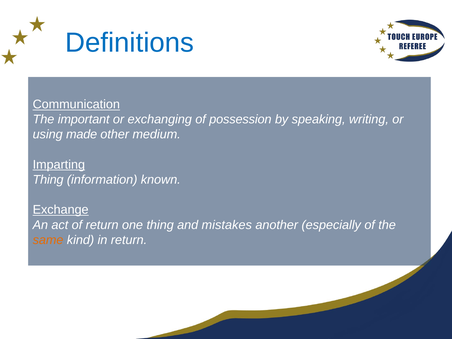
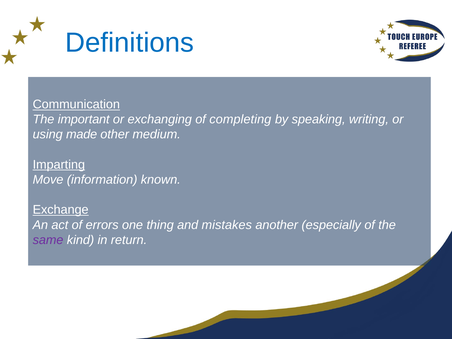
possession: possession -> completing (240, 119)
Thing: Thing -> Move (48, 180)
of return: return -> errors (102, 225)
same colour: orange -> purple (48, 240)
